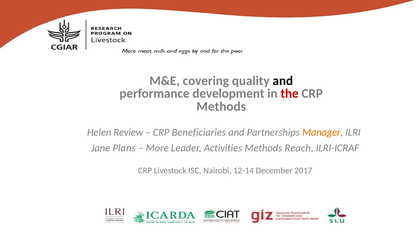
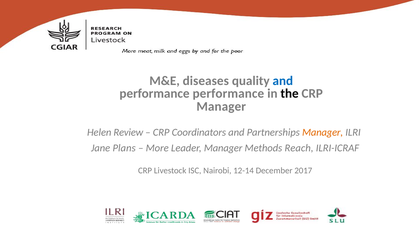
covering: covering -> diseases (206, 81)
and colour: black -> blue (283, 81)
performance development: development -> performance (228, 93)
the colour: red -> black (290, 93)
Methods: Methods -> Manager (221, 106)
Beneficiaries: Beneficiaries -> Coordinators (199, 132)
Leader Activities: Activities -> Manager (223, 148)
